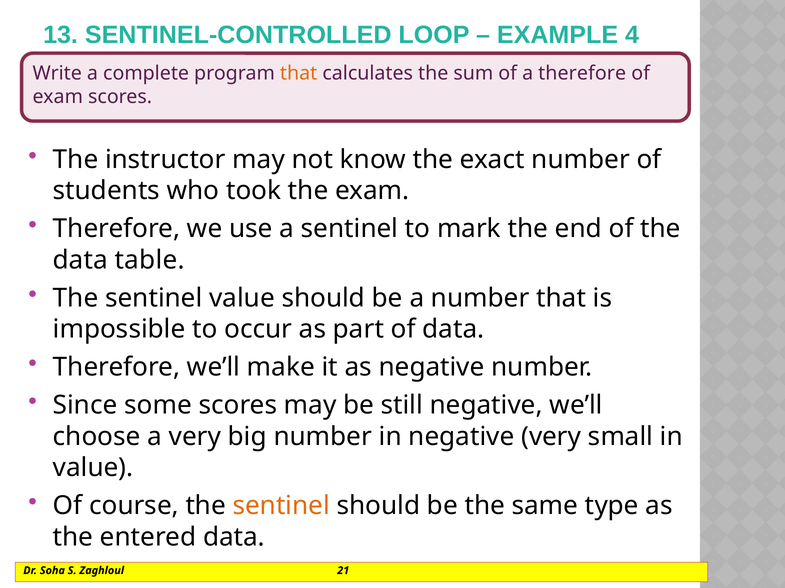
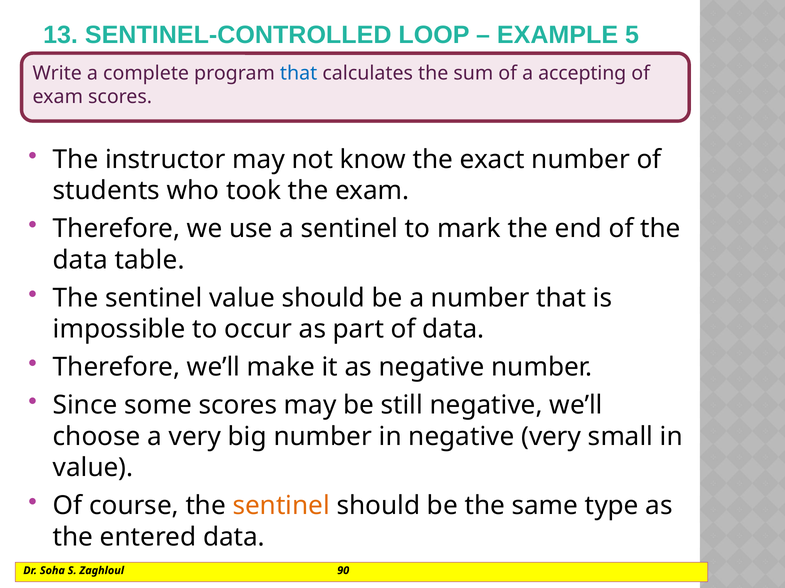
4: 4 -> 5 (632, 35)
that colour: orange -> blue (299, 74)
a therefore: therefore -> accepting (582, 74)
21: 21 -> 90 (343, 571)
